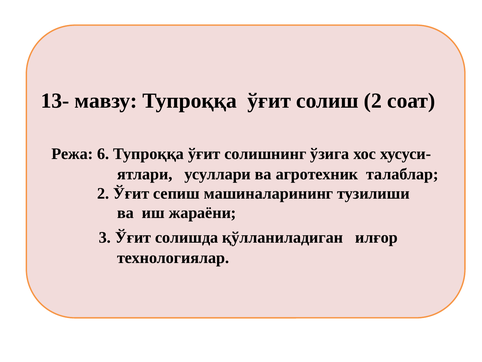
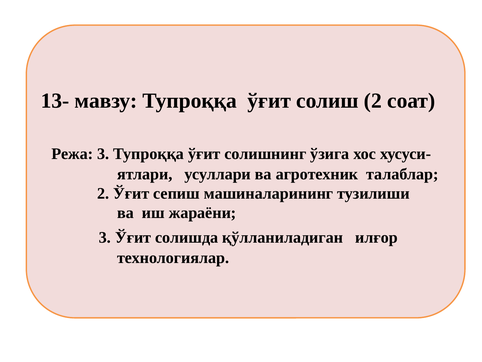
Режа 6: 6 -> 3 (103, 154)
